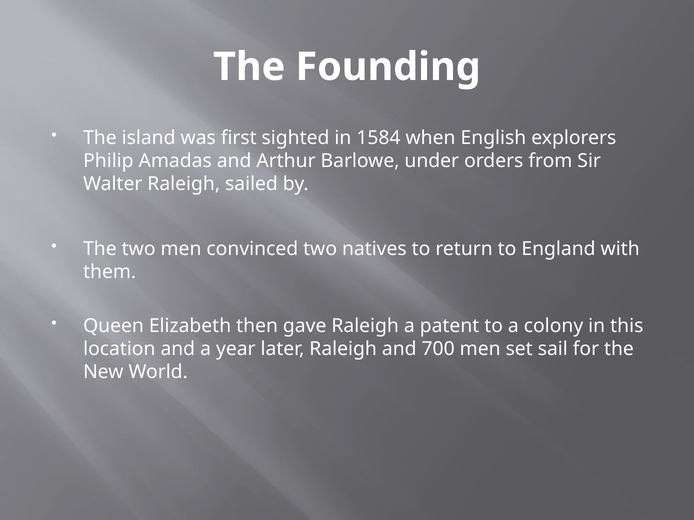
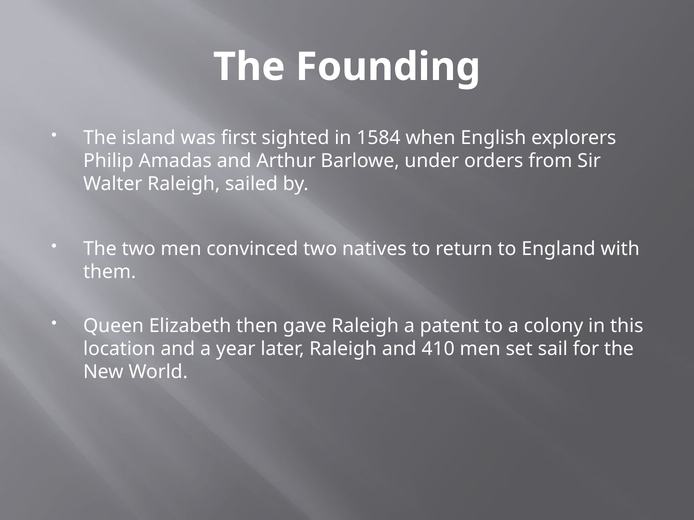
700: 700 -> 410 (438, 349)
